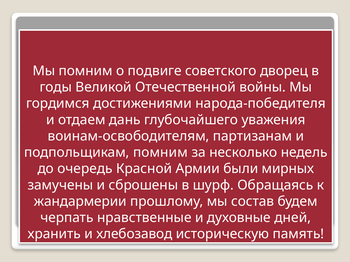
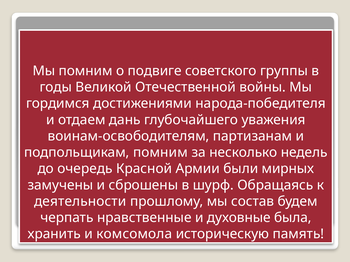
дворец: дворец -> группы (284, 71)
жандармерии: жандармерии -> деятельности (80, 202)
дней: дней -> была (293, 218)
хлебозавод: хлебозавод -> комсомола (134, 234)
